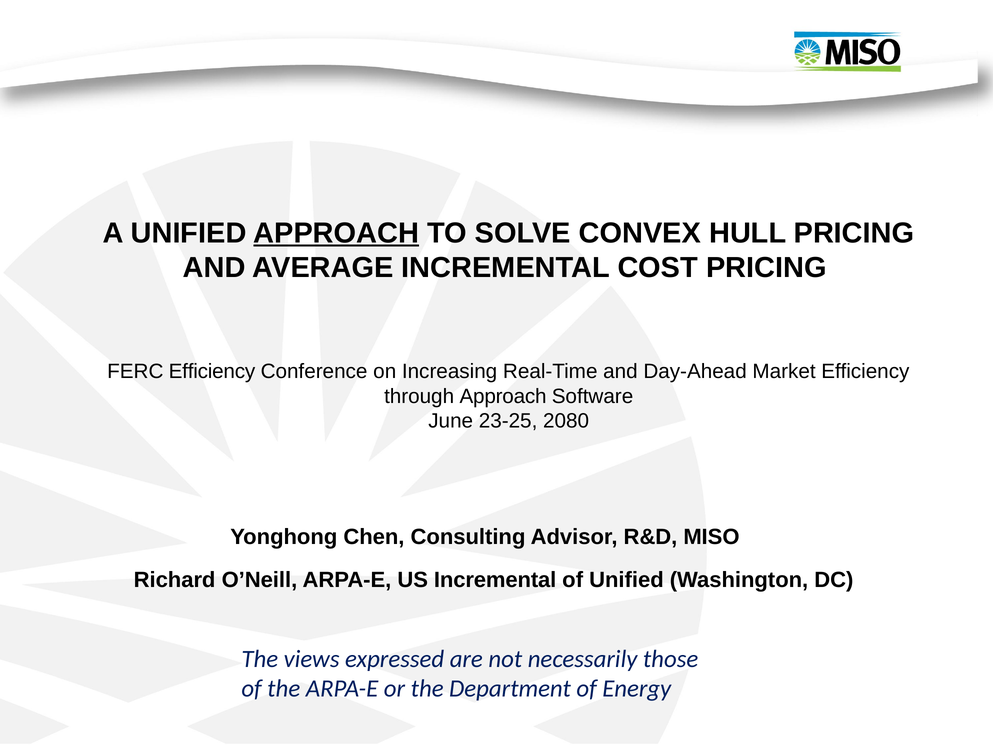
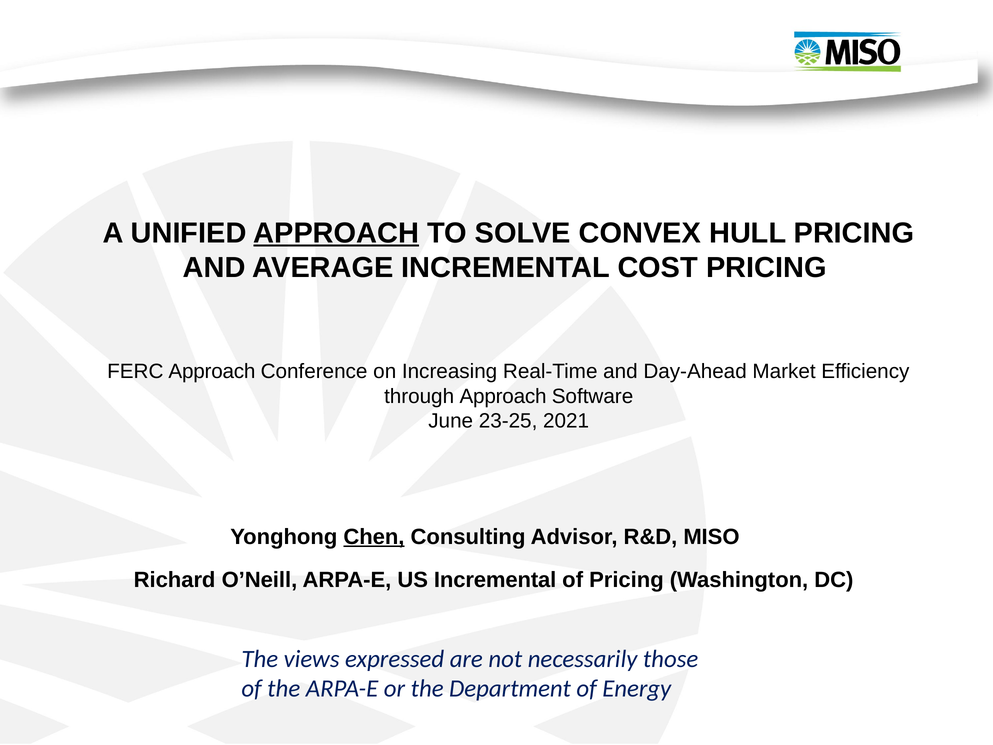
FERC Efficiency: Efficiency -> Approach (212, 371)
2080: 2080 -> 2021 (566, 421)
Chen underline: none -> present (374, 537)
of Unified: Unified -> Pricing (626, 580)
